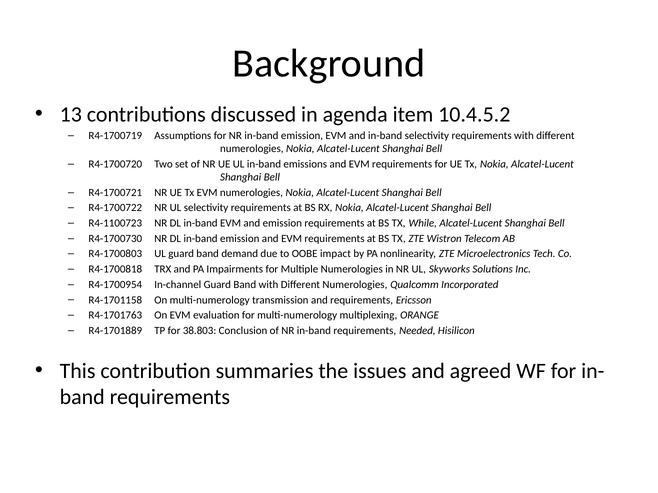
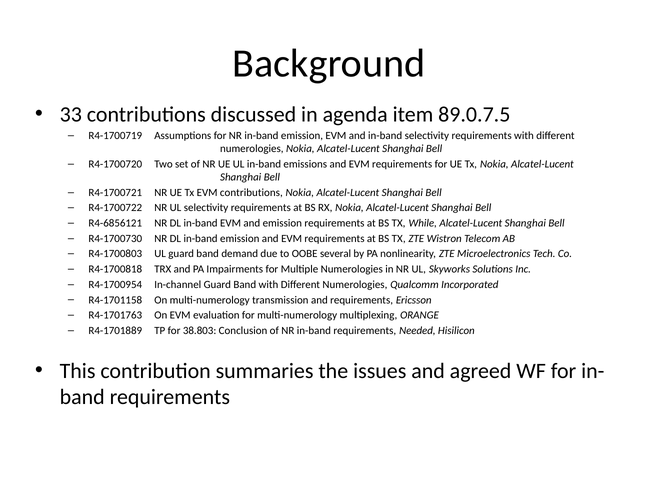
13: 13 -> 33 (71, 114)
10.4.5.2: 10.4.5.2 -> 89.0.7.5 (474, 114)
EVM numerologies: numerologies -> contributions (251, 193)
R4-1100723: R4-1100723 -> R4-6856121 (115, 223)
impact: impact -> several (336, 254)
